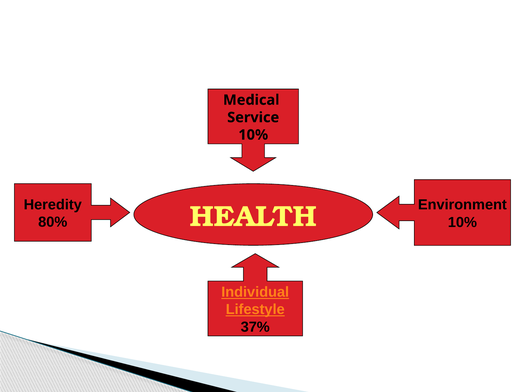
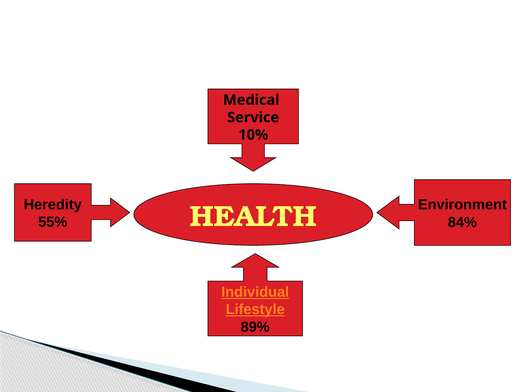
80%: 80% -> 55% (53, 222)
10%: 10% -> 84% (462, 222)
37%: 37% -> 89% (255, 327)
